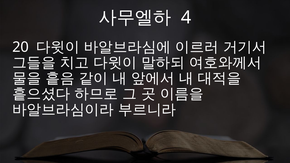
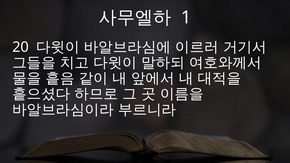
4: 4 -> 1 (186, 17)
